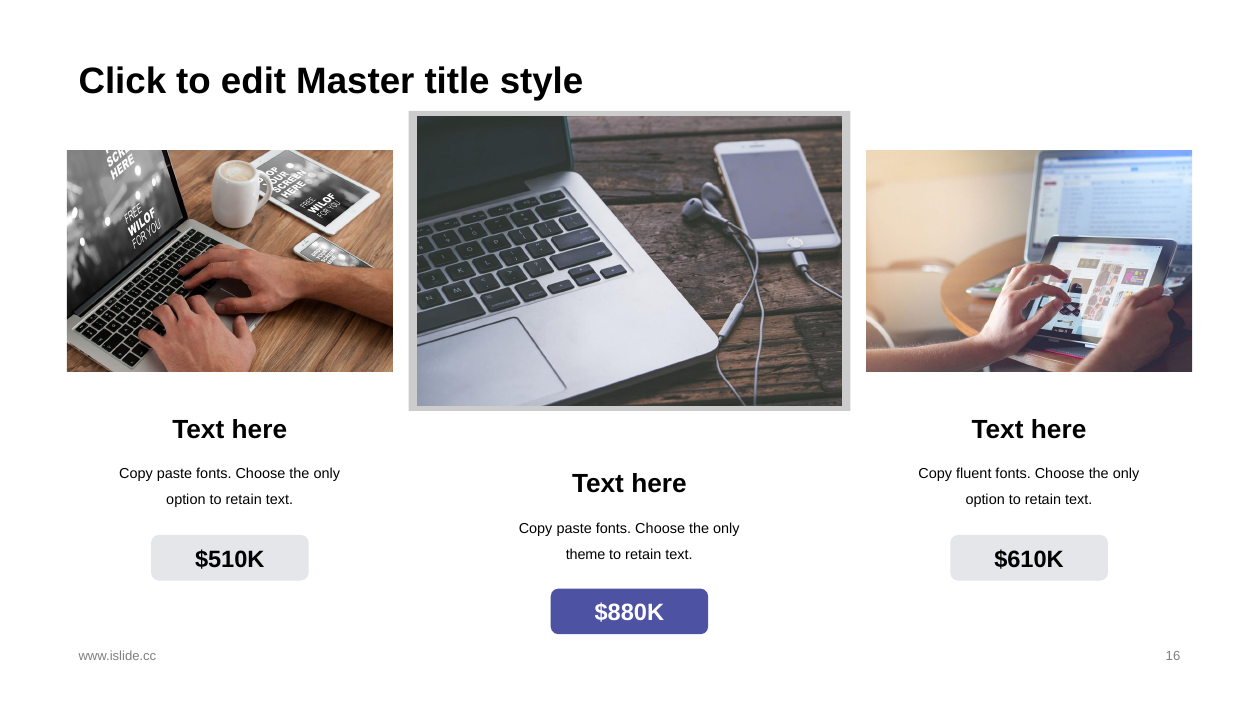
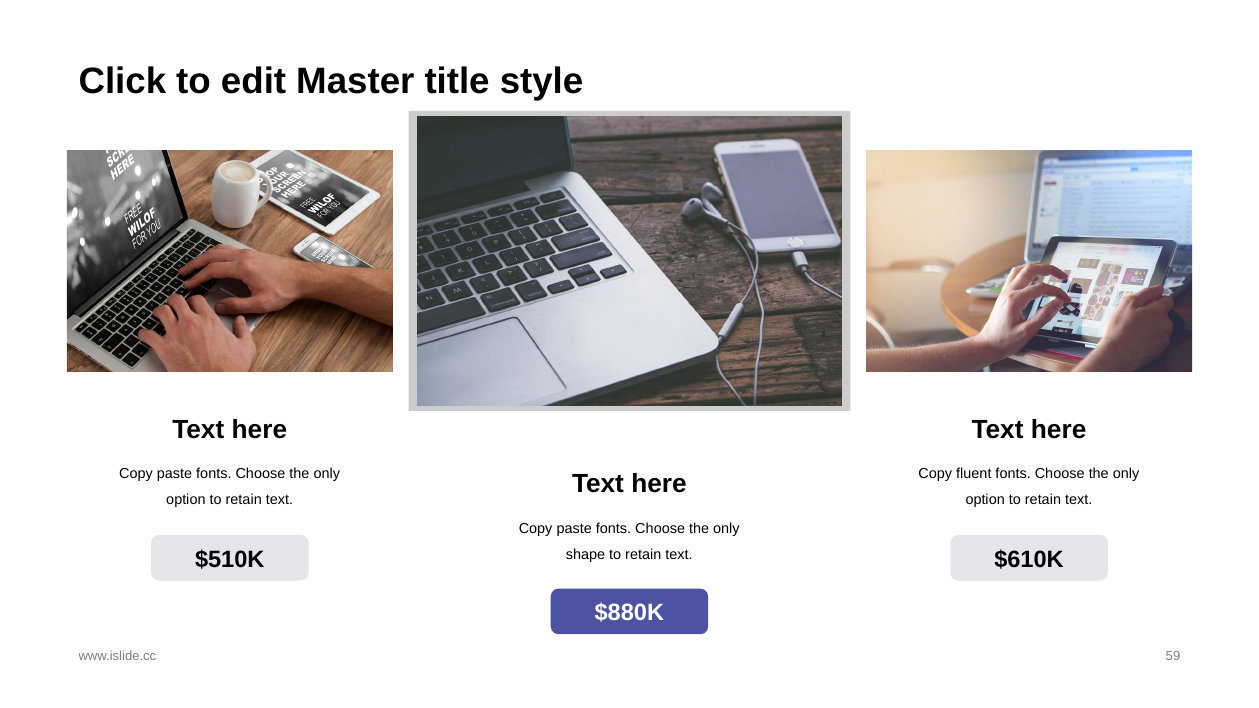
theme: theme -> shape (586, 555)
16: 16 -> 59 (1173, 656)
